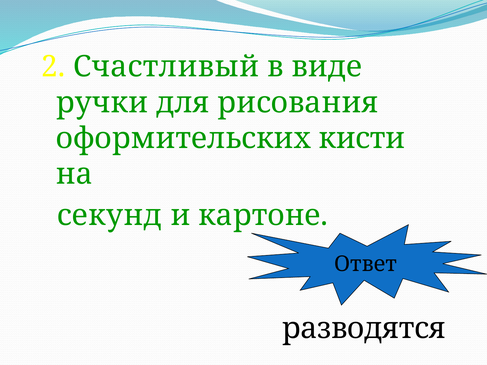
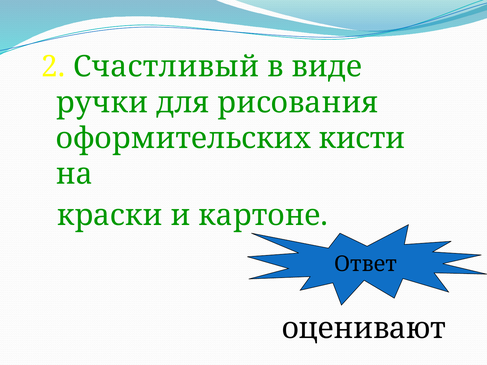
секунд: секунд -> краски (110, 216)
разводятся: разводятся -> оценивают (364, 329)
